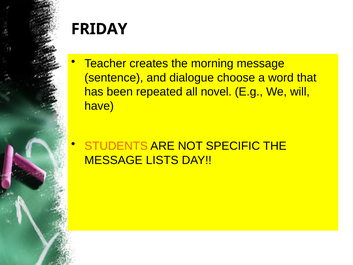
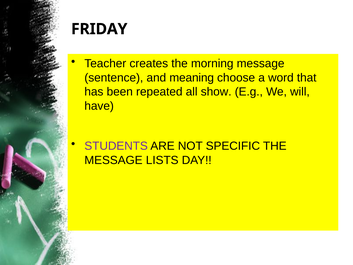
dialogue: dialogue -> meaning (192, 78)
novel: novel -> show (216, 92)
STUDENTS colour: orange -> purple (116, 146)
